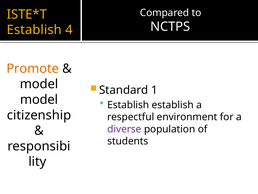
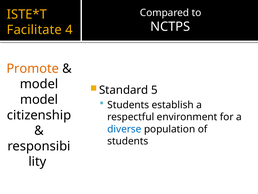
Establish: Establish -> Facilitate (34, 30)
1: 1 -> 5 (154, 90)
Establish: Establish -> Students (128, 105)
diverse colour: purple -> blue (124, 129)
